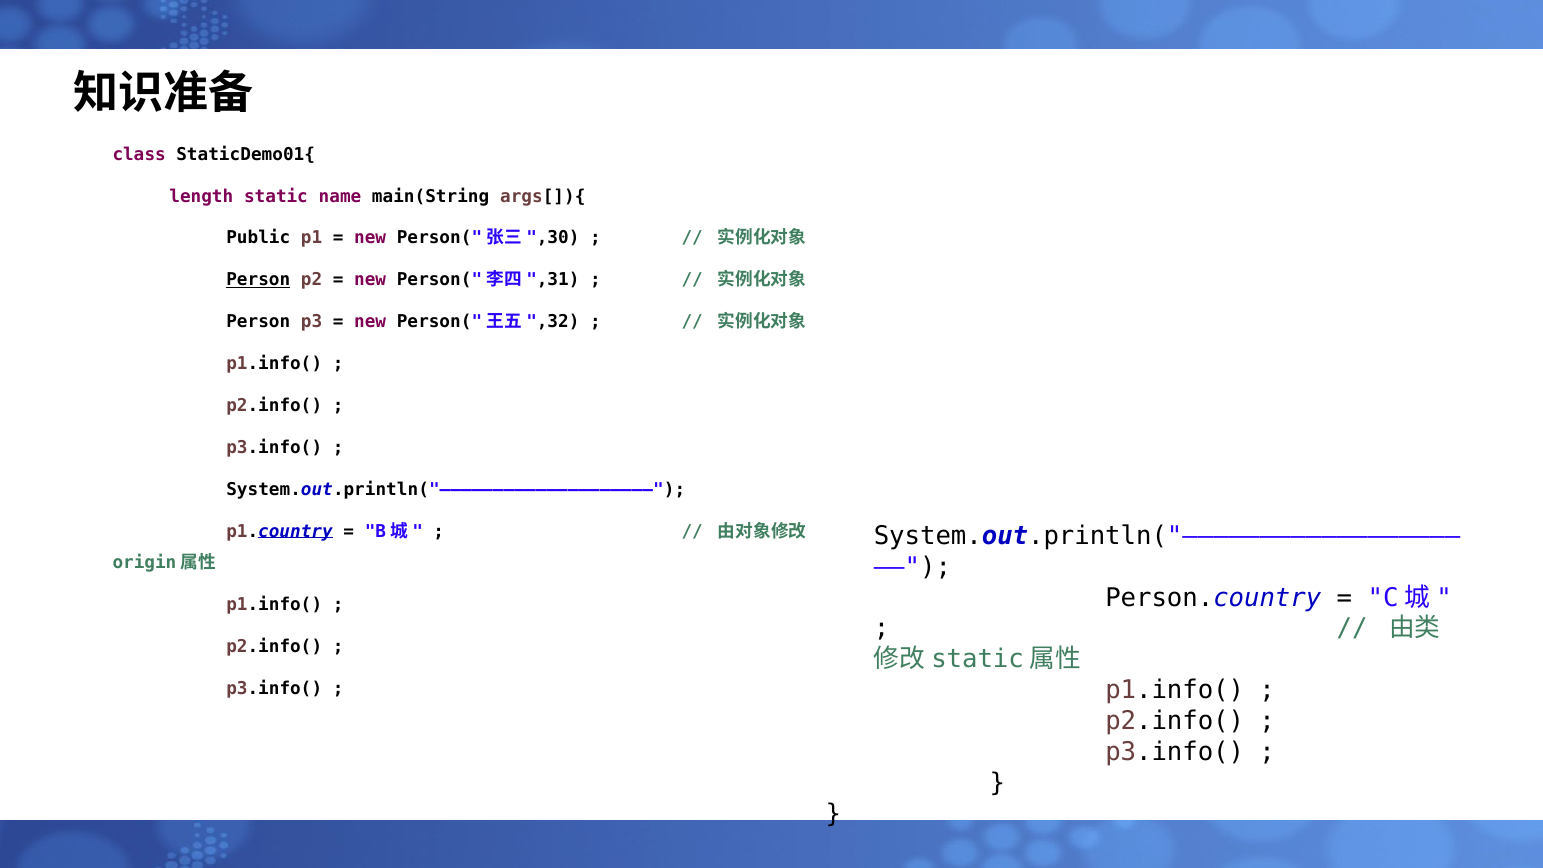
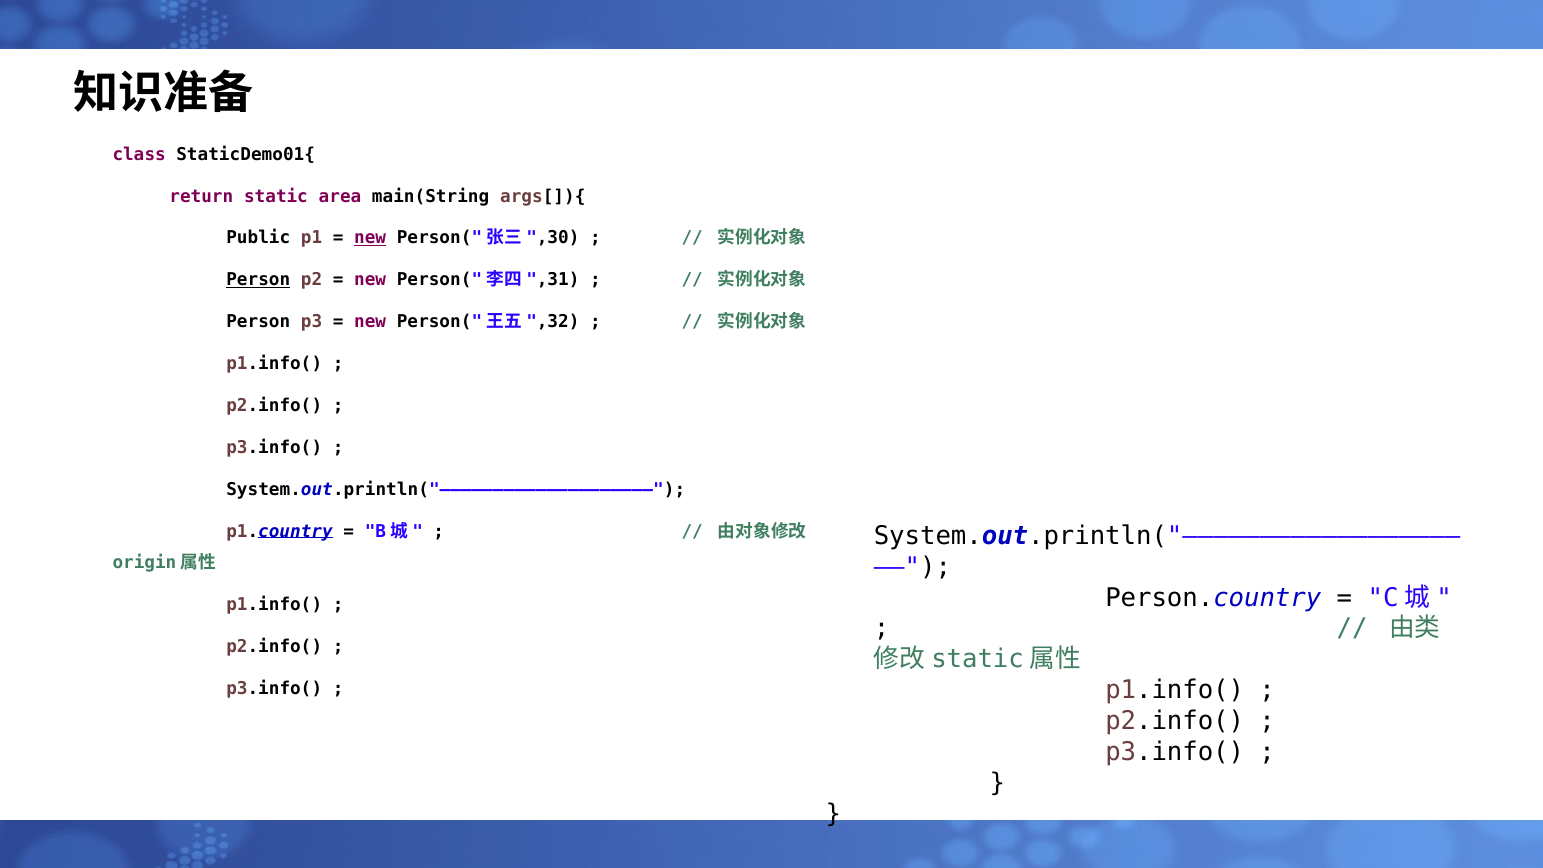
length: length -> return (201, 196)
name: name -> area (340, 196)
new underline: none -> present (370, 238)
